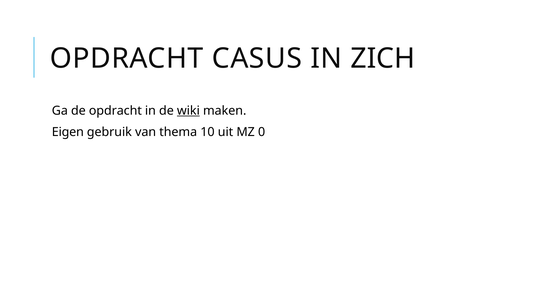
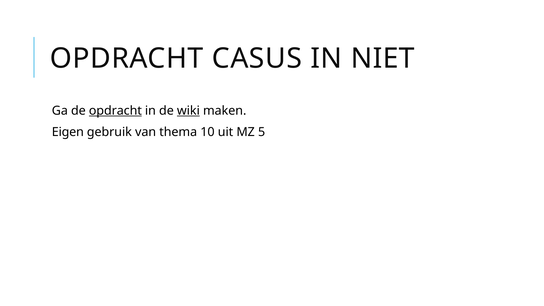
ZICH: ZICH -> NIET (383, 58)
opdracht underline: none -> present (115, 111)
0: 0 -> 5 (262, 132)
